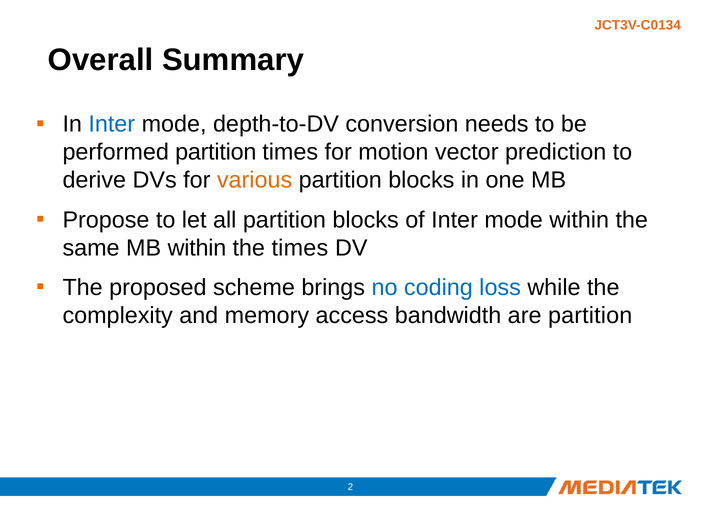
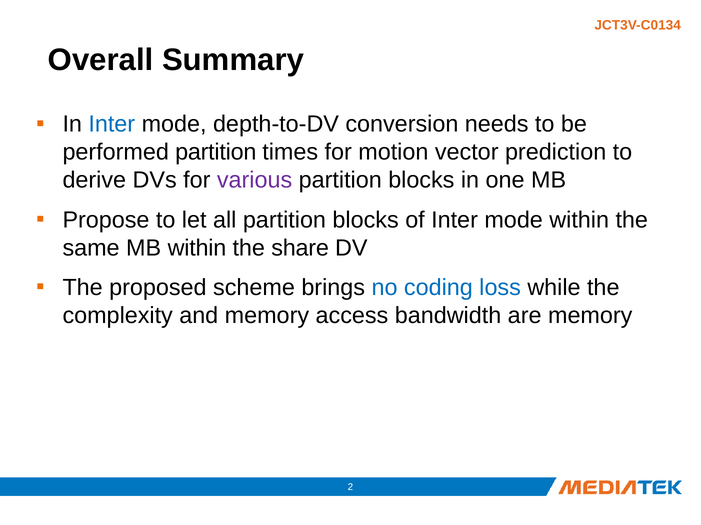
various colour: orange -> purple (255, 180)
the times: times -> share (300, 248)
are partition: partition -> memory (590, 316)
